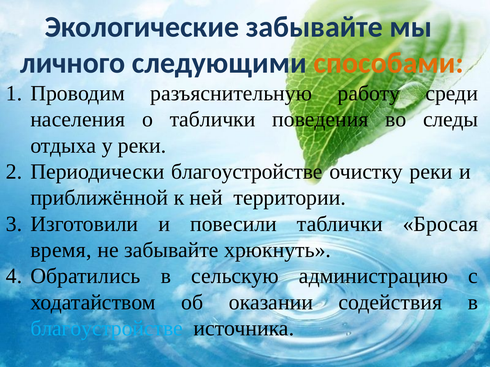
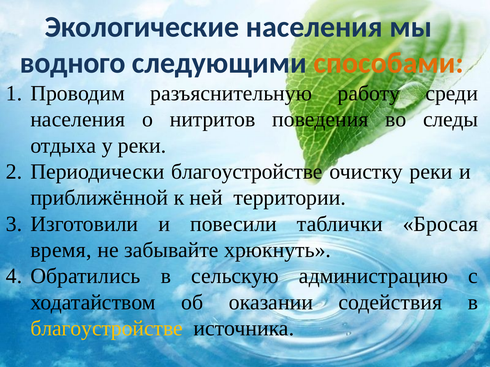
Экологические забывайте: забывайте -> населения (314, 27)
личного: личного -> водного (73, 63)
о таблички: таблички -> нитритов (213, 120)
благоустройстве colour: light blue -> yellow (107, 329)
